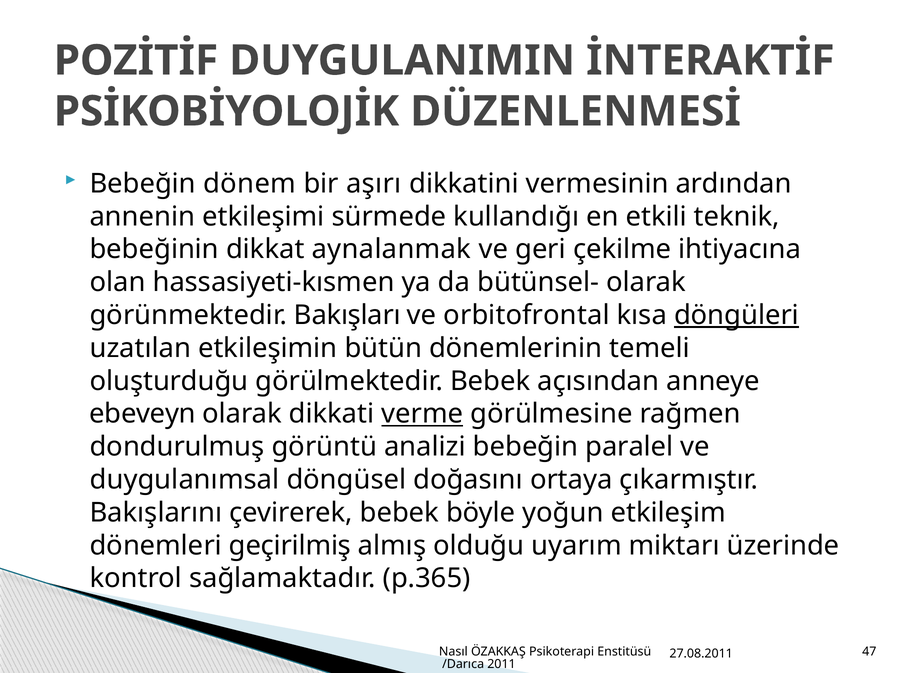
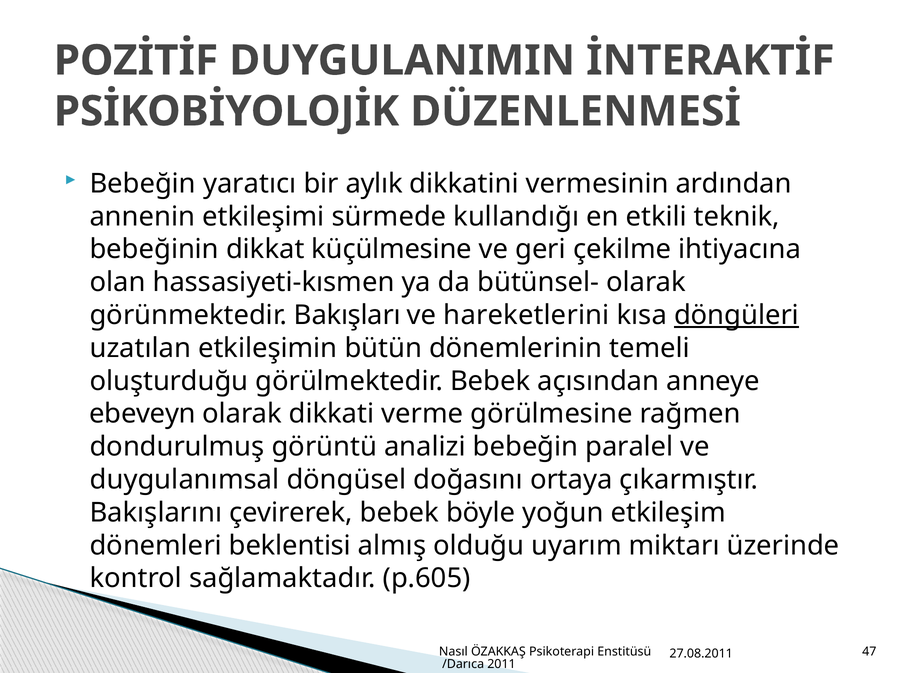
dönem: dönem -> yaratıcı (250, 184)
aşırı: aşırı -> aylık (374, 184)
aynalanmak: aynalanmak -> küçülmesine (392, 250)
orbitofrontal: orbitofrontal -> hareketlerini (526, 315)
verme underline: present -> none (422, 414)
geçirilmiş: geçirilmiş -> beklentisi (290, 546)
p.365: p.365 -> p.605 (427, 579)
